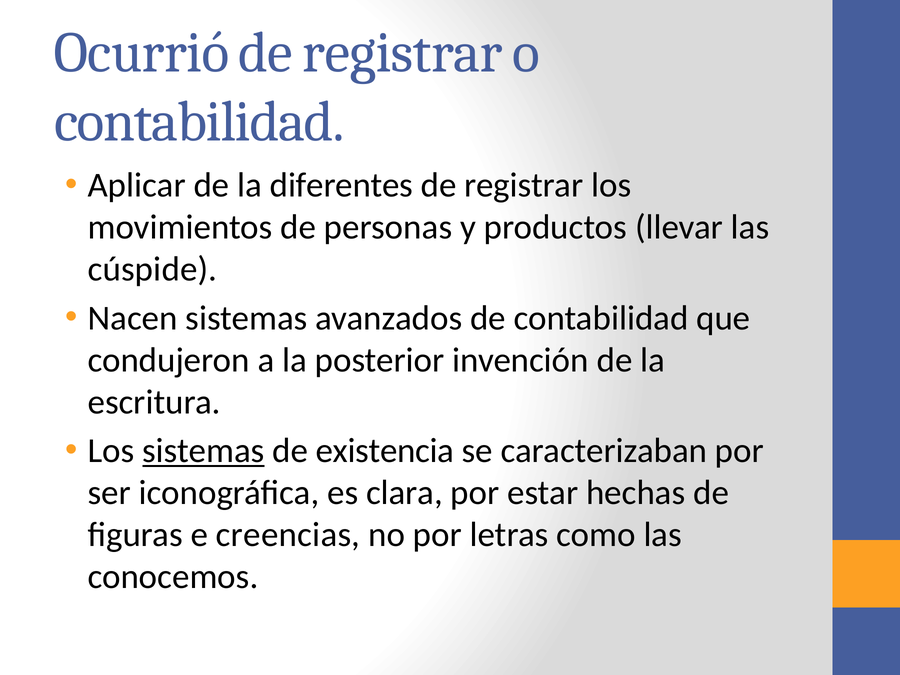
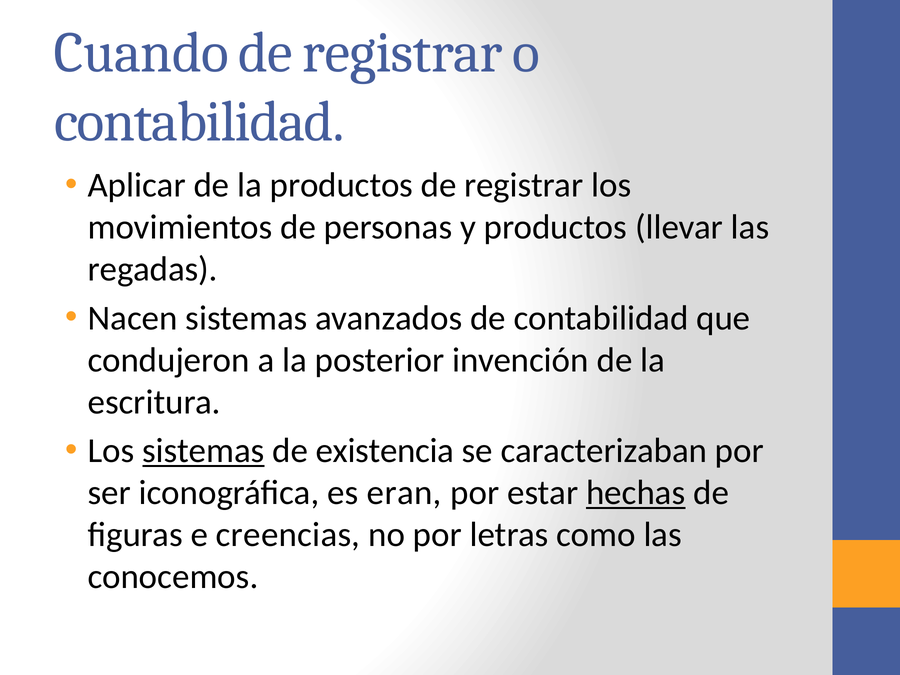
Ocurrió: Ocurrió -> Cuando (141, 53)
la diferentes: diferentes -> productos (341, 185)
cúspide: cúspide -> regadas (153, 269)
clara: clara -> eran (404, 493)
hechas underline: none -> present (636, 493)
